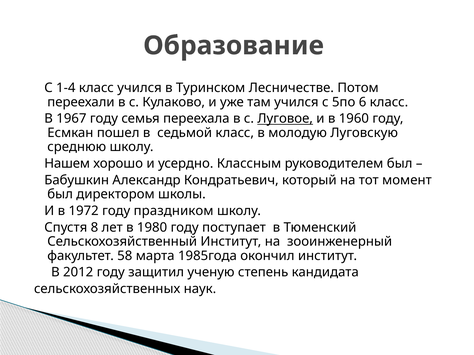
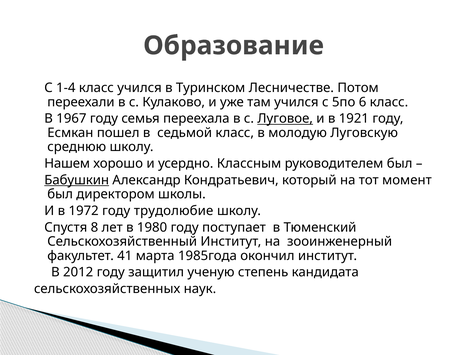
1960: 1960 -> 1921 (354, 119)
Бабушкин underline: none -> present (77, 180)
праздником: праздником -> трудолюбие (174, 211)
58: 58 -> 41 (125, 256)
